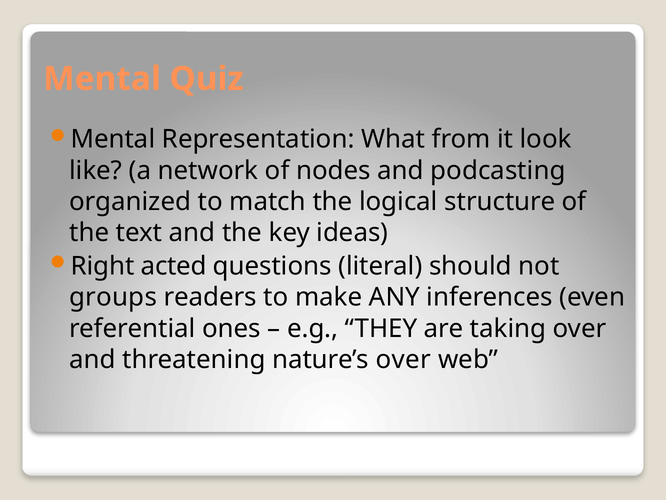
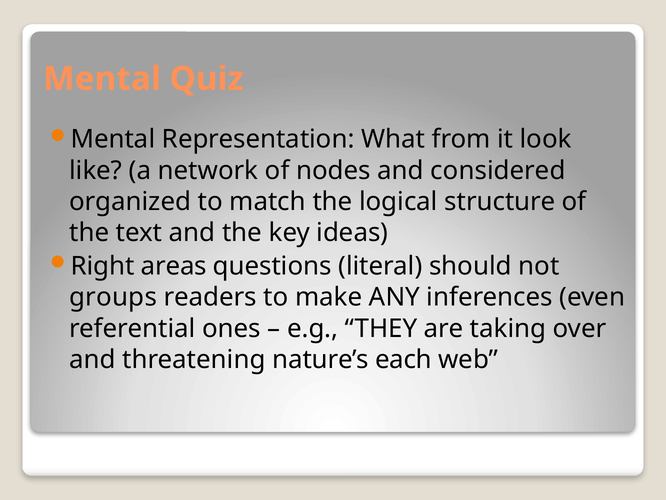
podcasting: podcasting -> considered (498, 170)
acted: acted -> areas (174, 266)
nature’s over: over -> each (404, 359)
